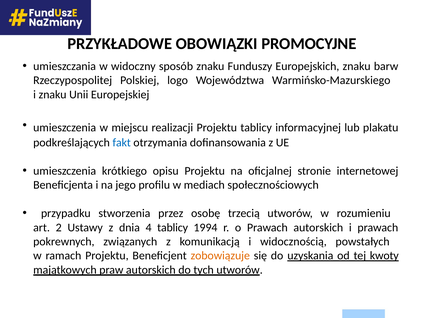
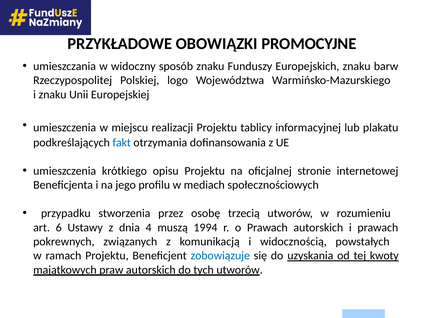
2: 2 -> 6 (59, 227)
4 tablicy: tablicy -> muszą (173, 227)
zobowiązuje colour: orange -> blue (220, 256)
